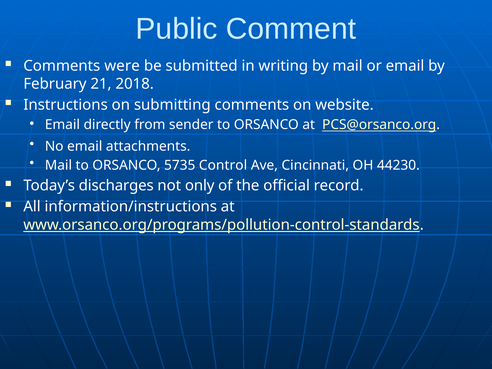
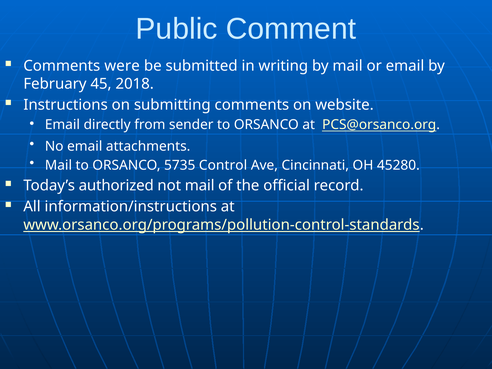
21: 21 -> 45 (101, 84)
44230: 44230 -> 45280 (398, 165)
discharges: discharges -> authorized (116, 186)
not only: only -> mail (200, 186)
